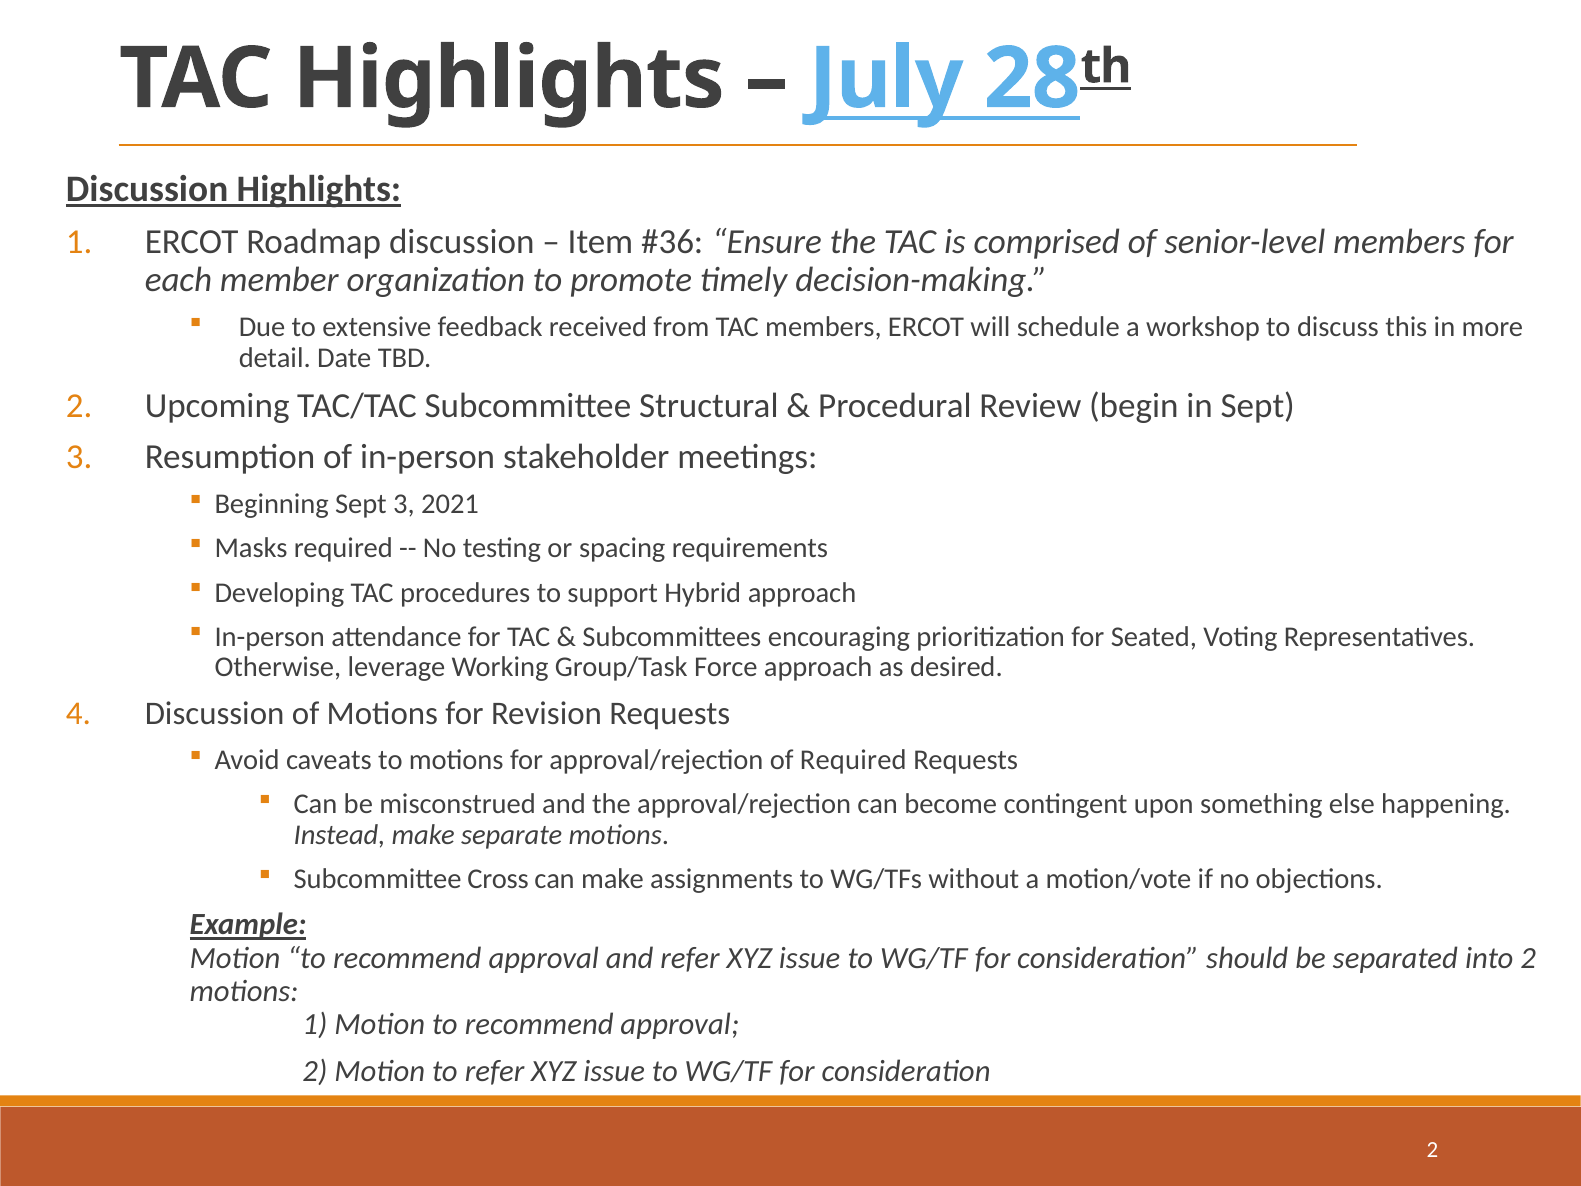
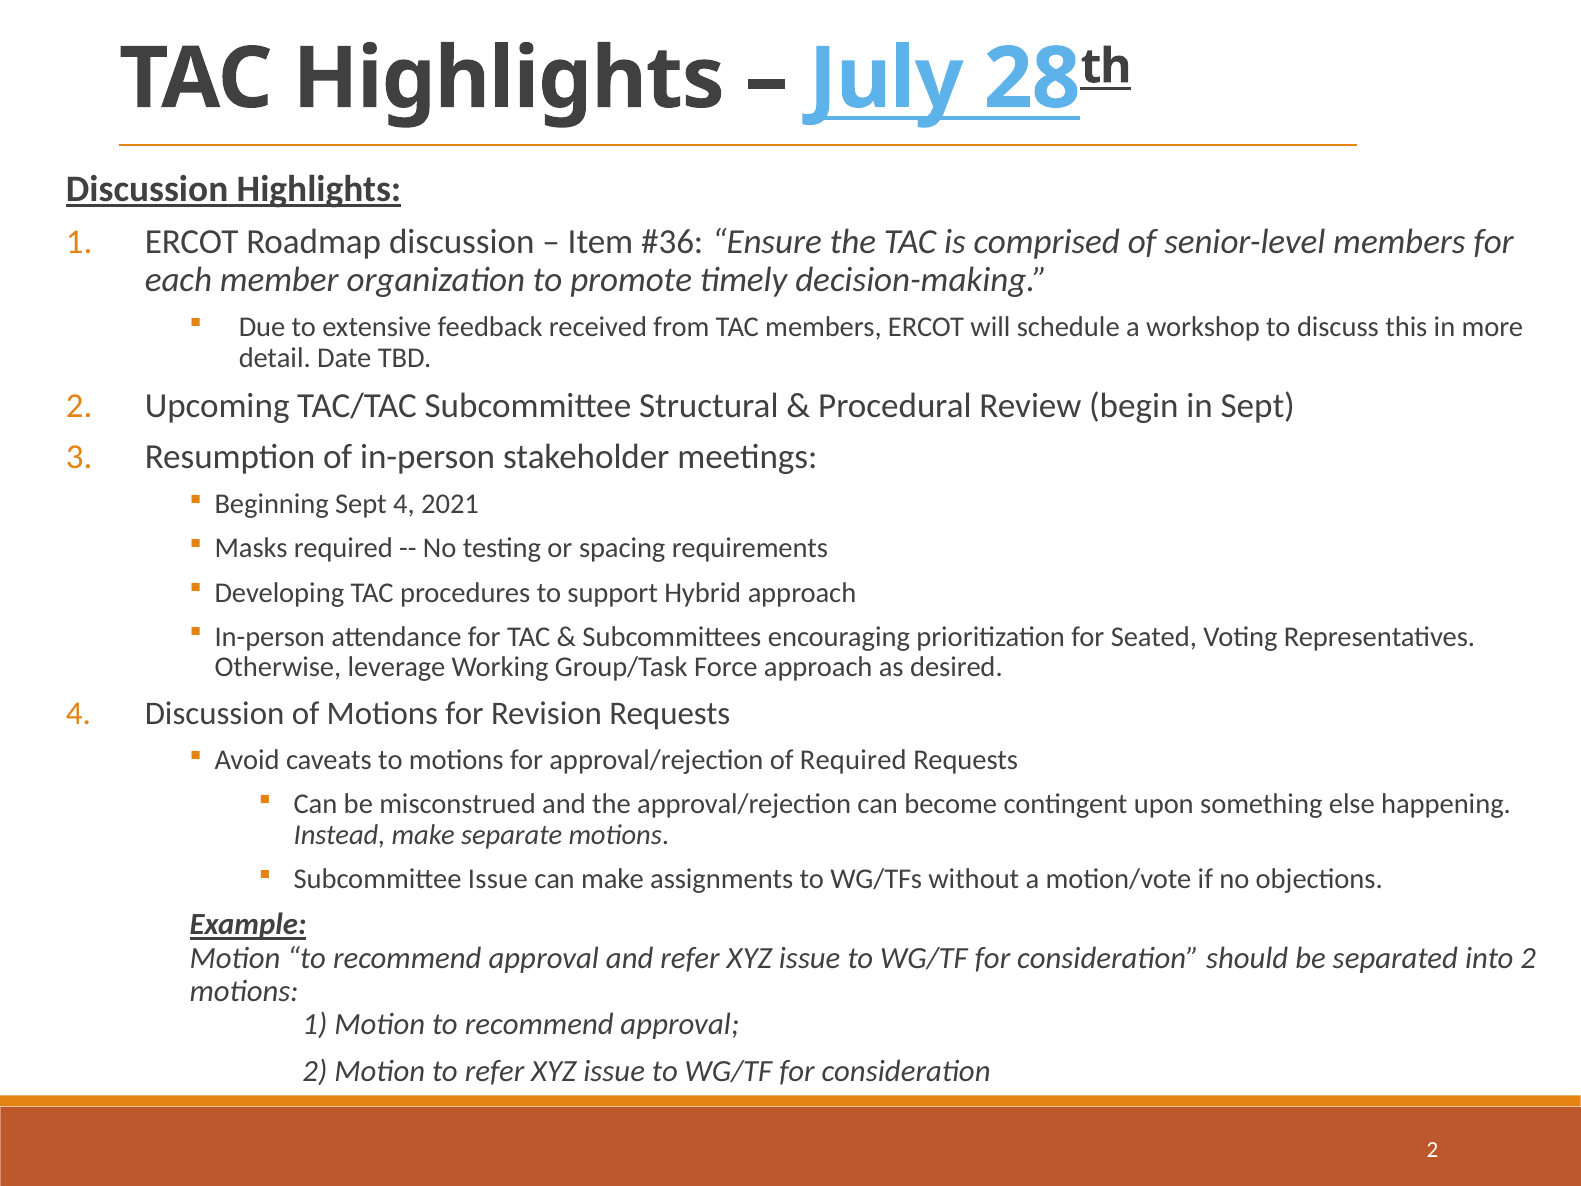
Beginning Sept 3: 3 -> 4 (404, 504)
Subcommittee Cross: Cross -> Issue (498, 879)
